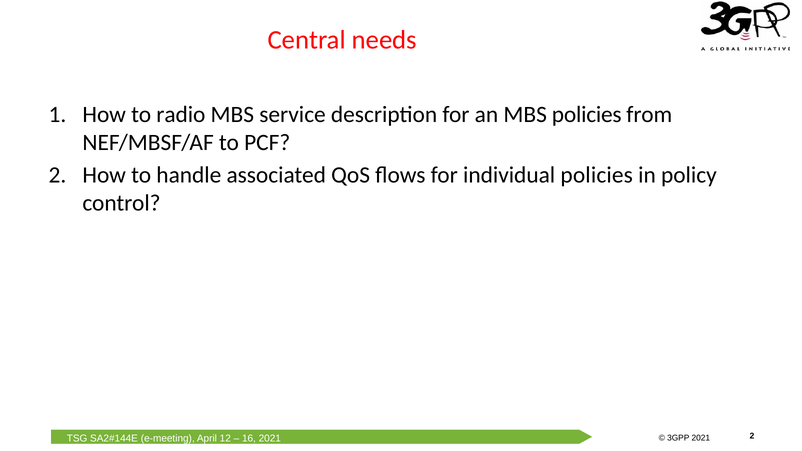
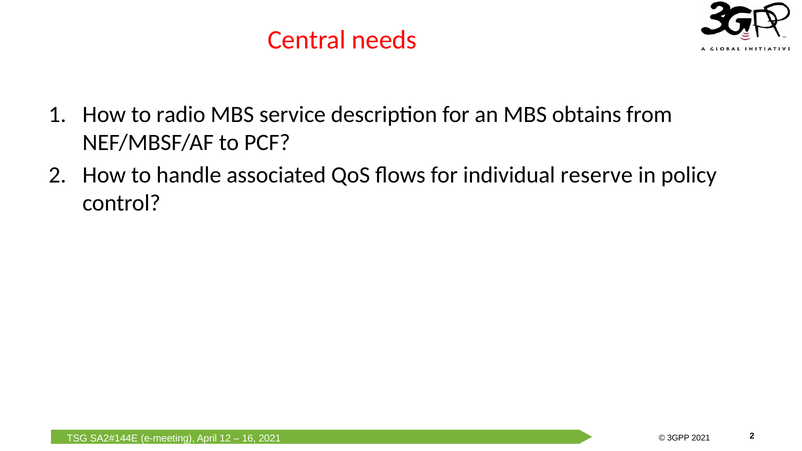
MBS policies: policies -> obtains (587, 114)
individual policies: policies -> reserve (597, 175)
